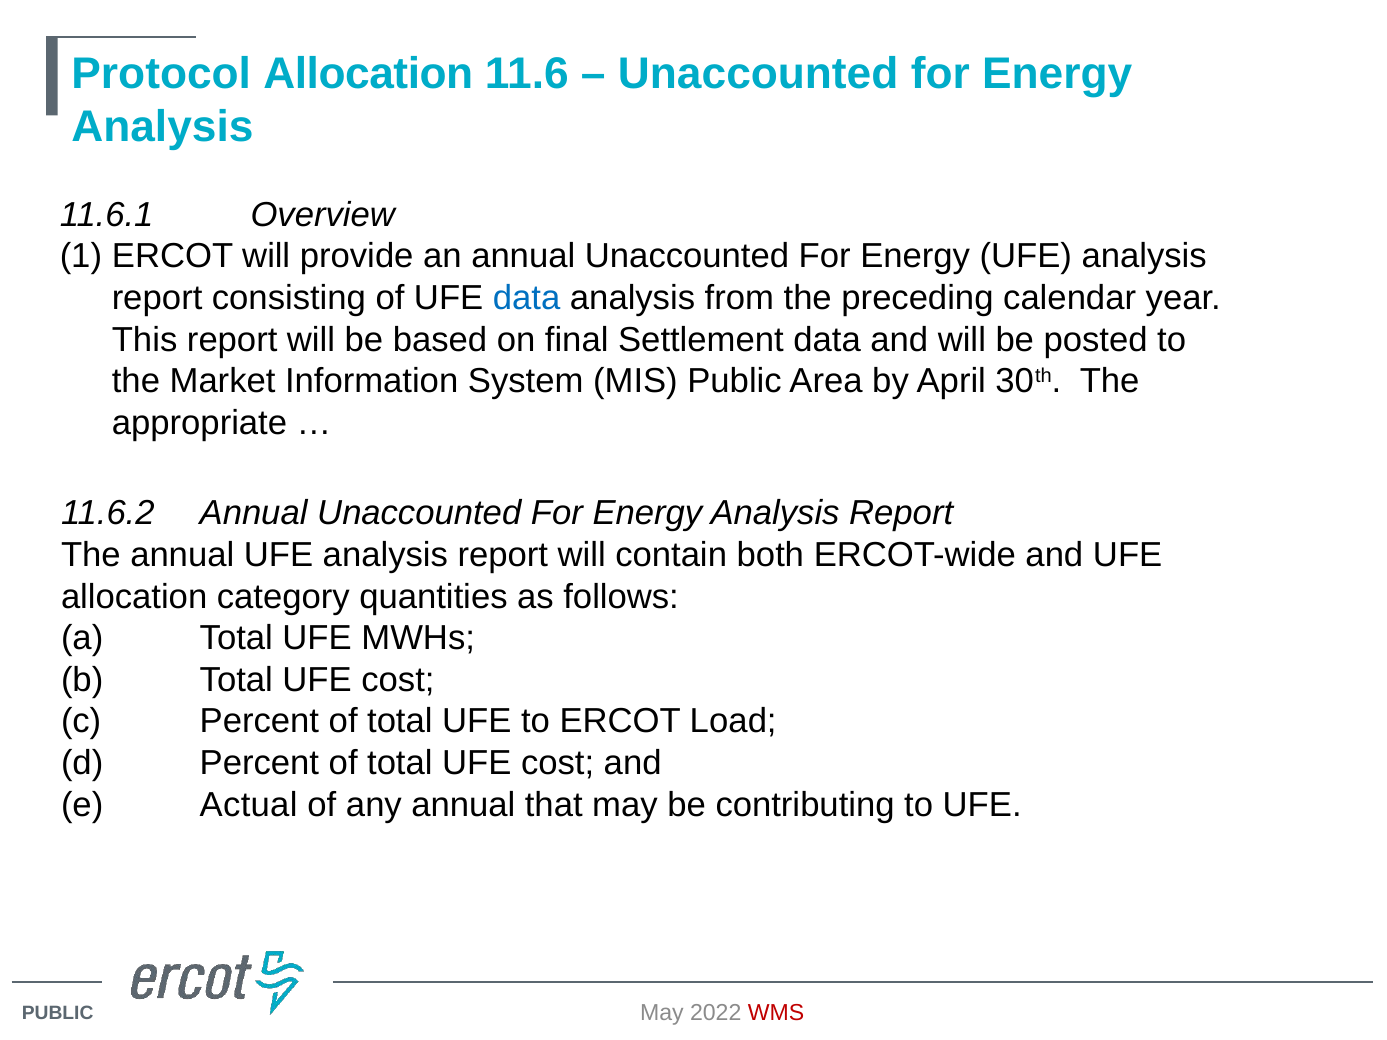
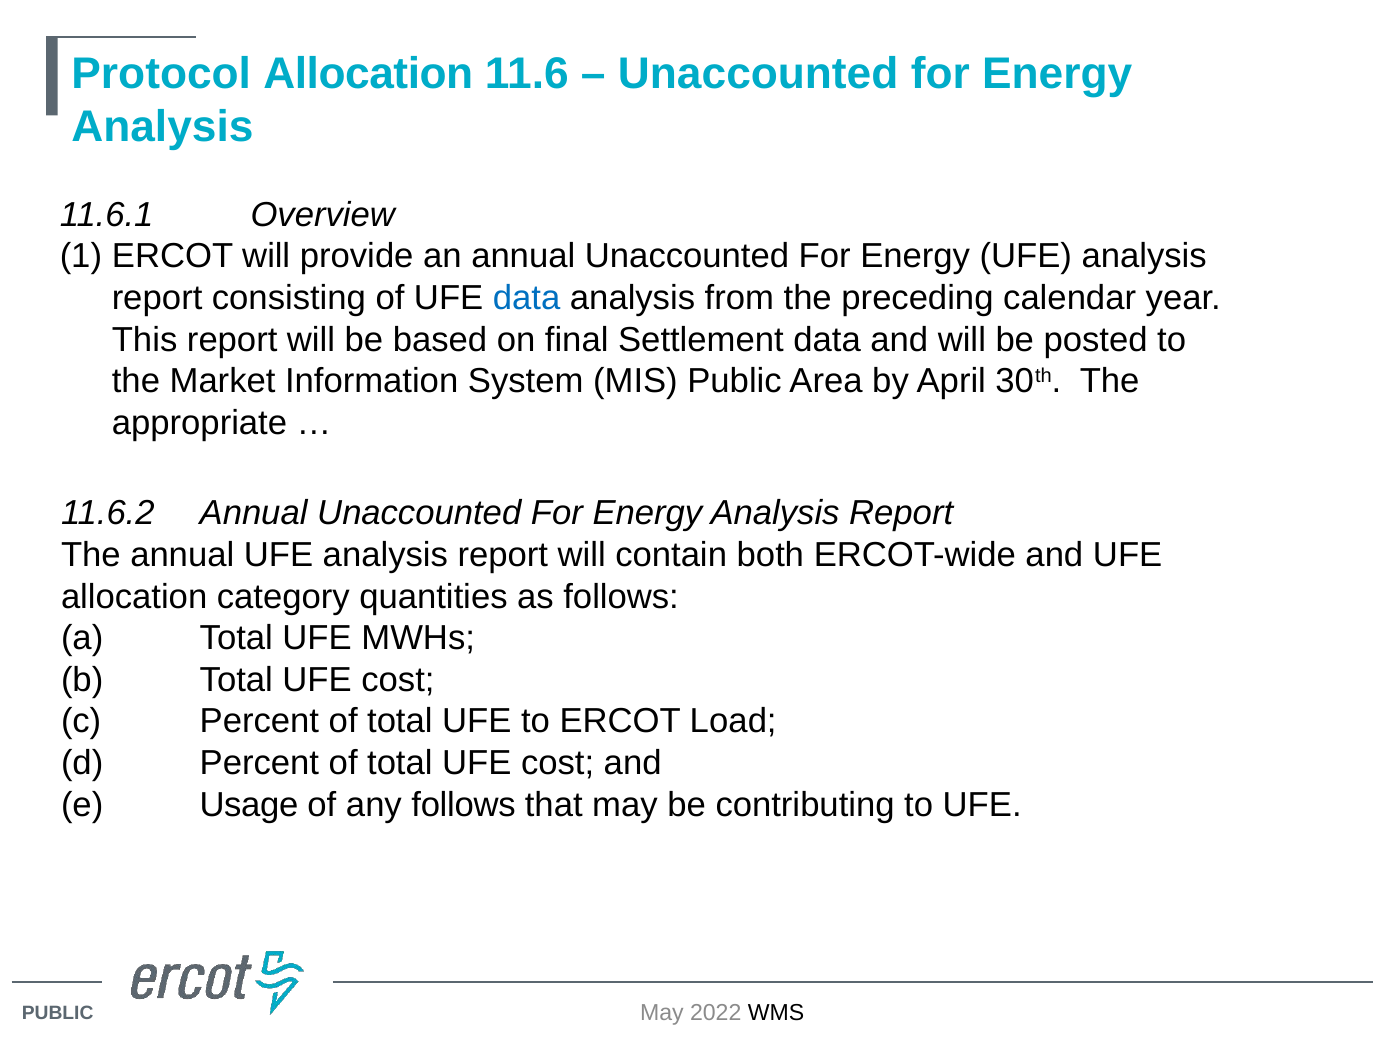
Actual: Actual -> Usage (249, 805)
any annual: annual -> follows (464, 805)
WMS colour: red -> black (776, 1013)
